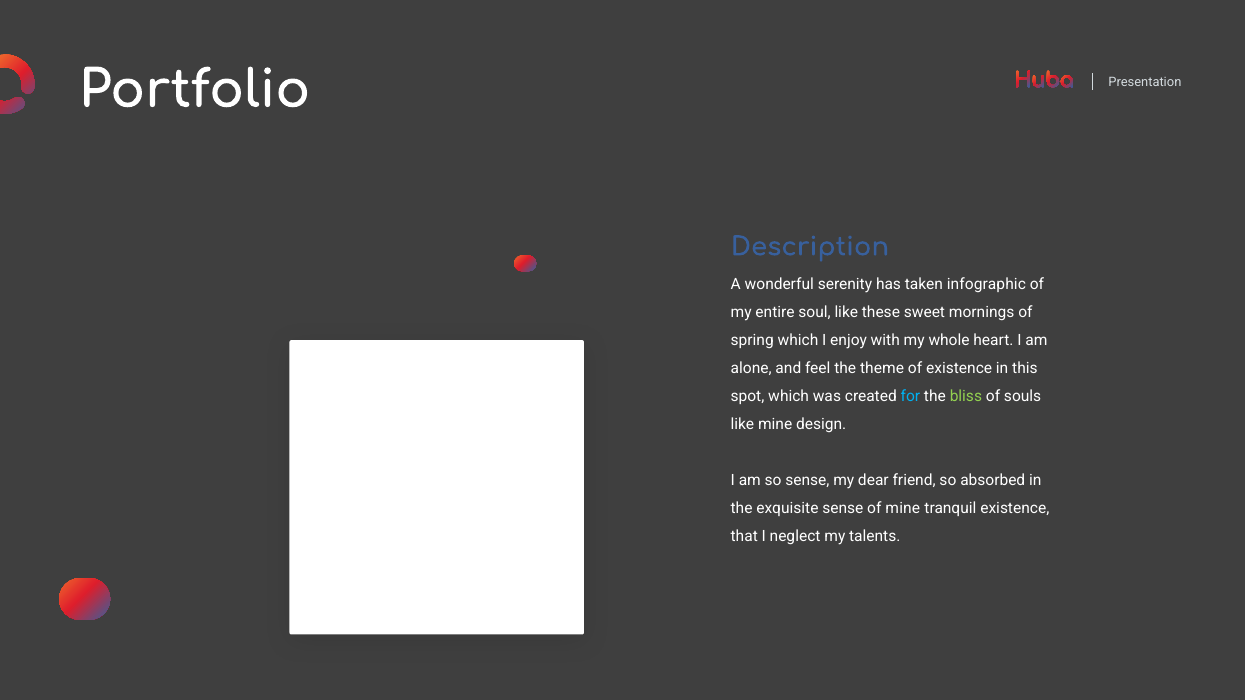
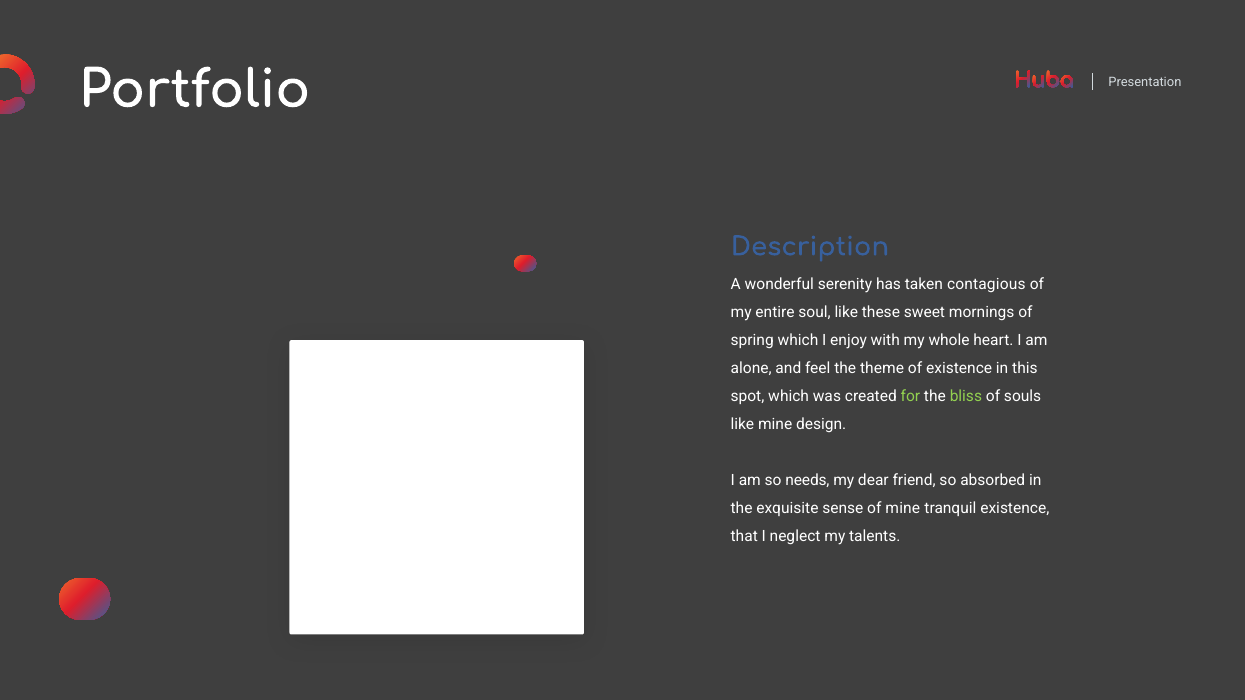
infographic: infographic -> contagious (986, 284)
for colour: light blue -> light green (910, 396)
so sense: sense -> needs (807, 480)
